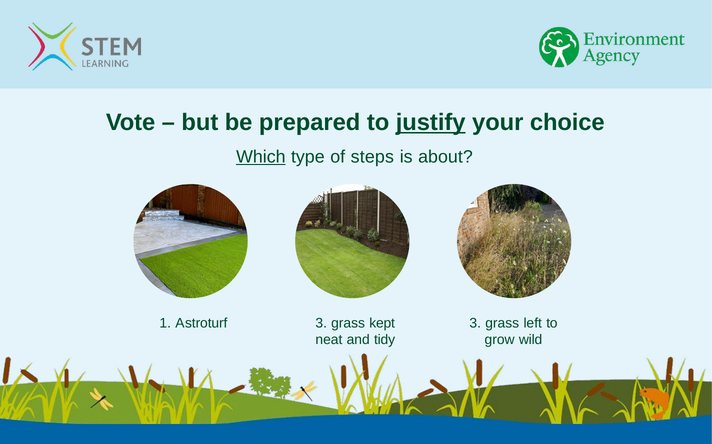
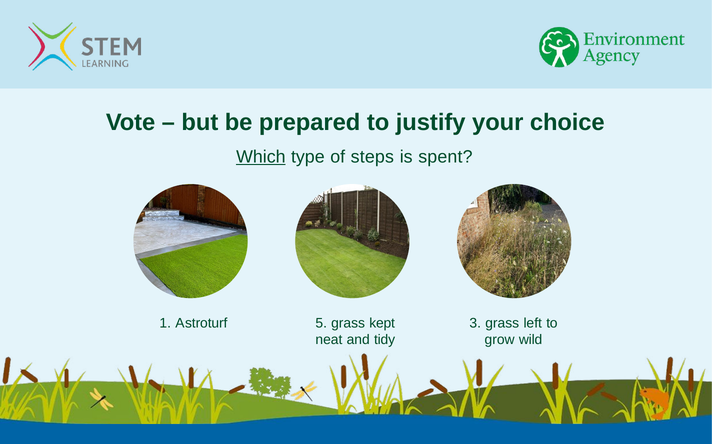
justify underline: present -> none (431, 123)
about: about -> spent (445, 157)
Astroturf 3: 3 -> 5 (321, 324)
